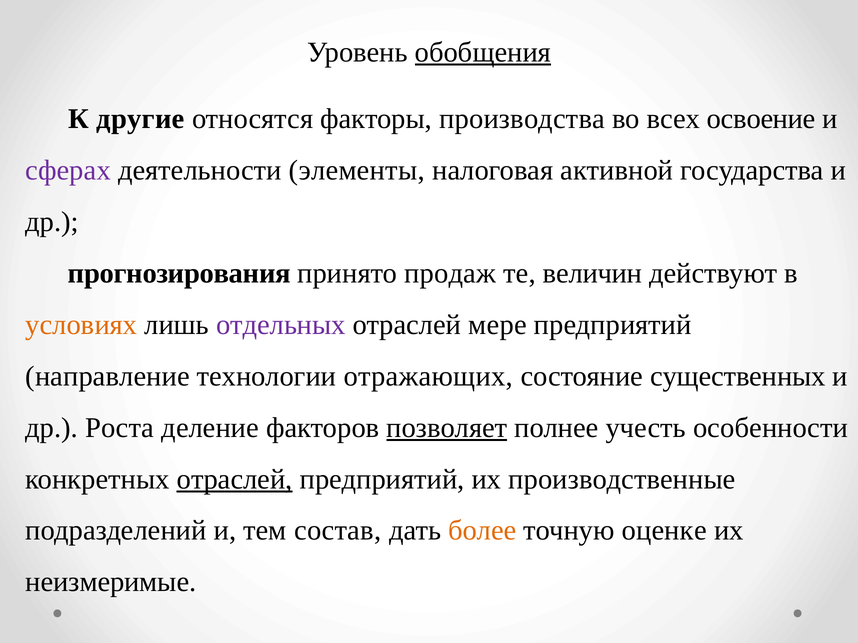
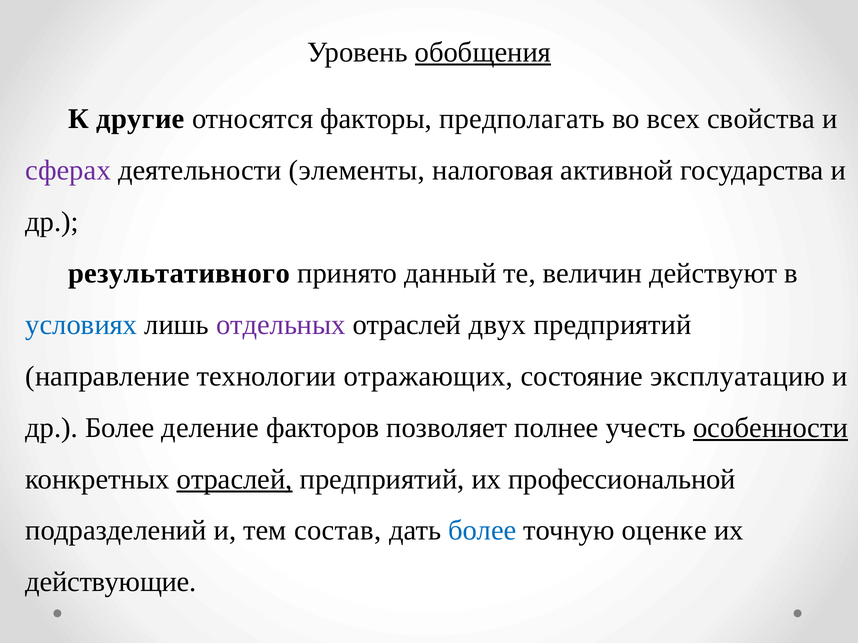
производства: производства -> предполагать (522, 119)
освоение: освоение -> свойства (761, 119)
прогнозирования: прогнозирования -> результативного (179, 274)
продаж: продаж -> данный (450, 274)
условиях colour: orange -> blue (81, 325)
мере: мере -> двух (497, 325)
существенных: существенных -> эксплуатацию (738, 377)
др Роста: Роста -> Более (120, 428)
позволяет underline: present -> none (447, 428)
особенности underline: none -> present (770, 428)
производственные: производственные -> профессиональной (622, 479)
более colour: orange -> blue (482, 531)
неизмеримые: неизмеримые -> действующие (111, 582)
